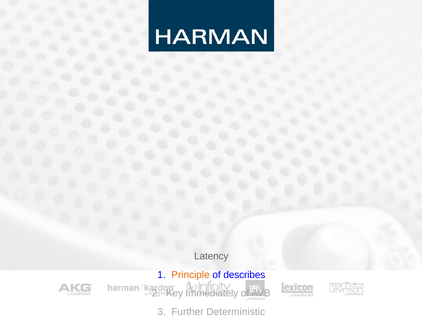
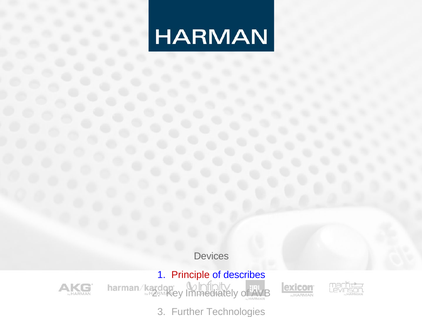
Latency: Latency -> Devices (211, 256)
Principle colour: orange -> red (191, 274)
Deterministic: Deterministic -> Technologies (236, 311)
